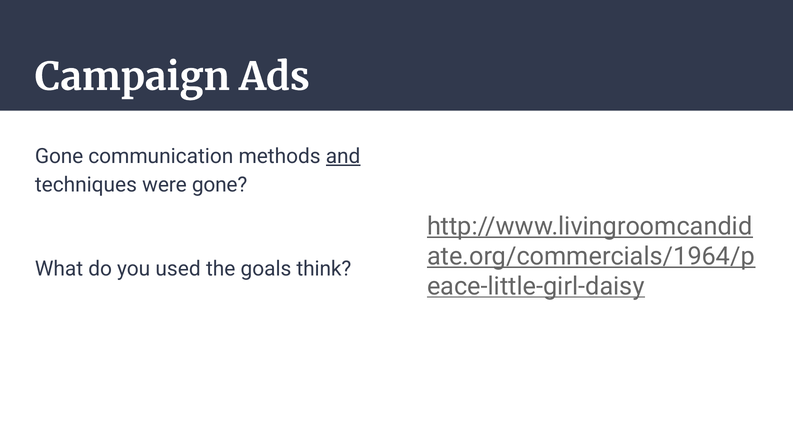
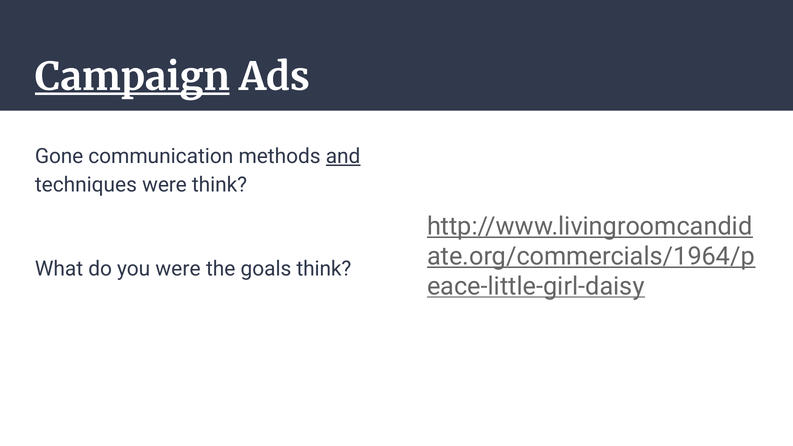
Campaign underline: none -> present (132, 77)
were gone: gone -> think (220, 185)
you used: used -> were (178, 269)
